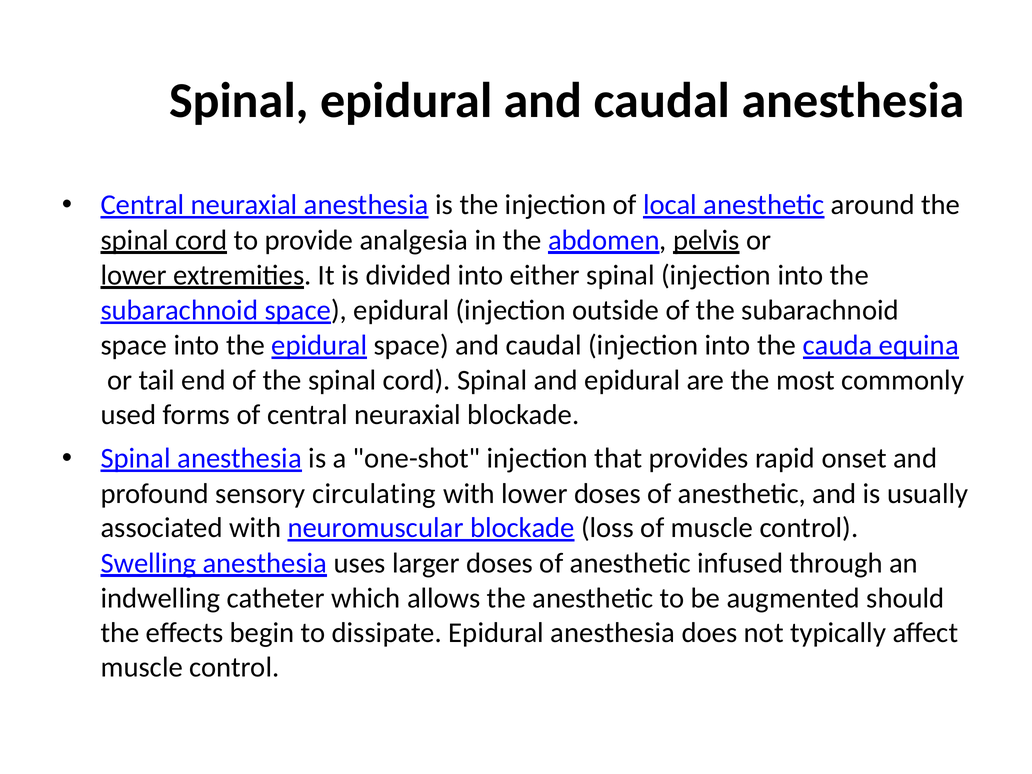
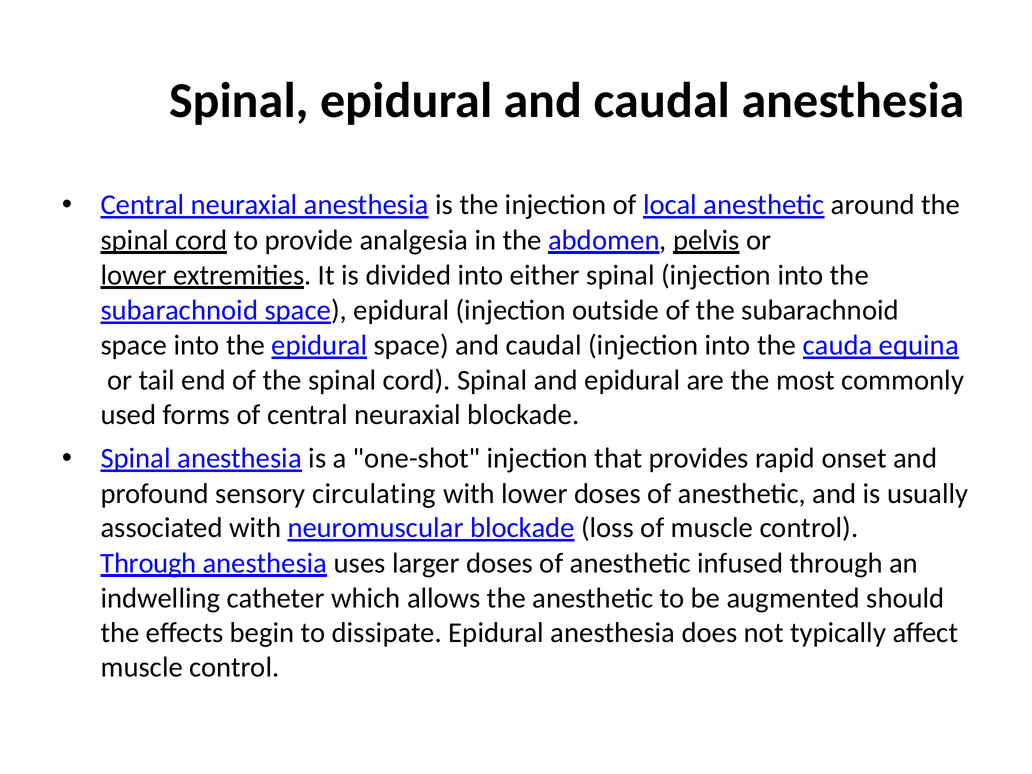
Swelling: Swelling -> Through (149, 563)
